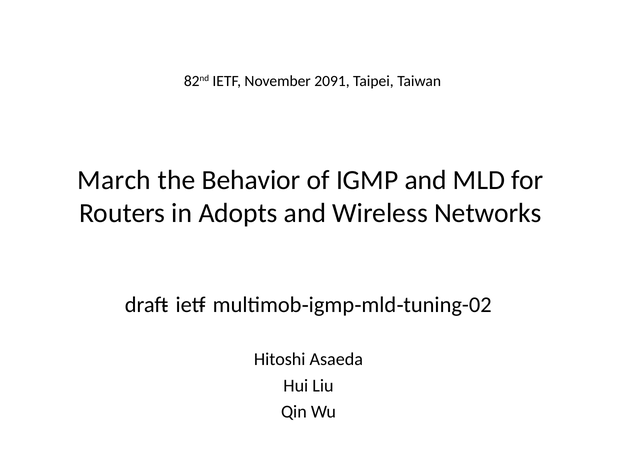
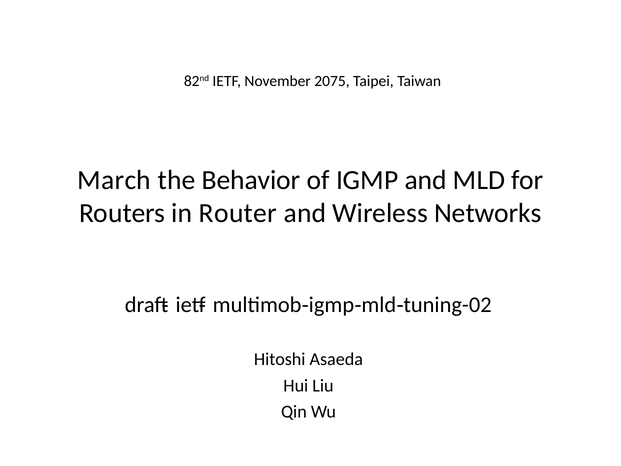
2091: 2091 -> 2075 (332, 81)
Adopts: Adopts -> Router (238, 213)
